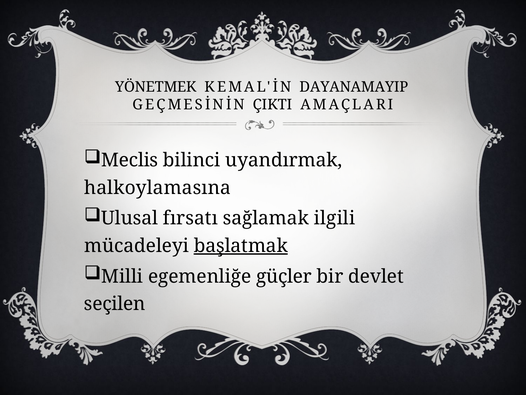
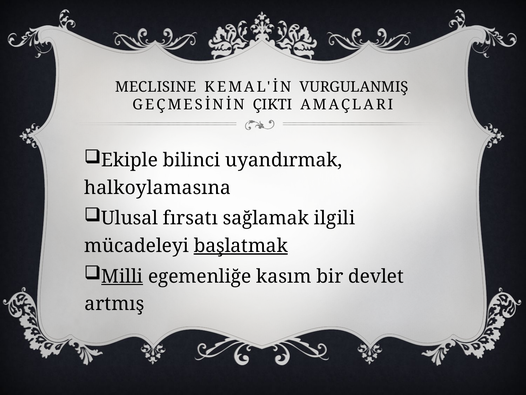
YÖNETMEK: YÖNETMEK -> MECLISINE (156, 87)
DAYANAMAYIP: DAYANAMAYIP -> VURGULANMIŞ (354, 87)
Meclis: Meclis -> Ekiple (130, 160)
Milli underline: none -> present (122, 276)
güçler: güçler -> kasım (284, 276)
seçilen: seçilen -> artmış (114, 303)
